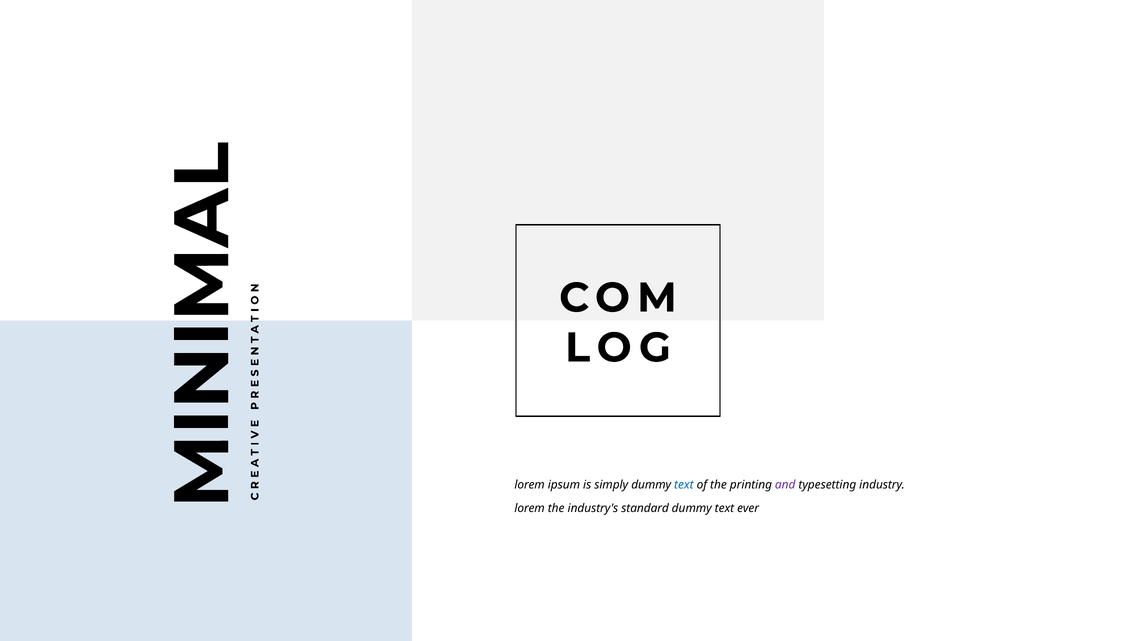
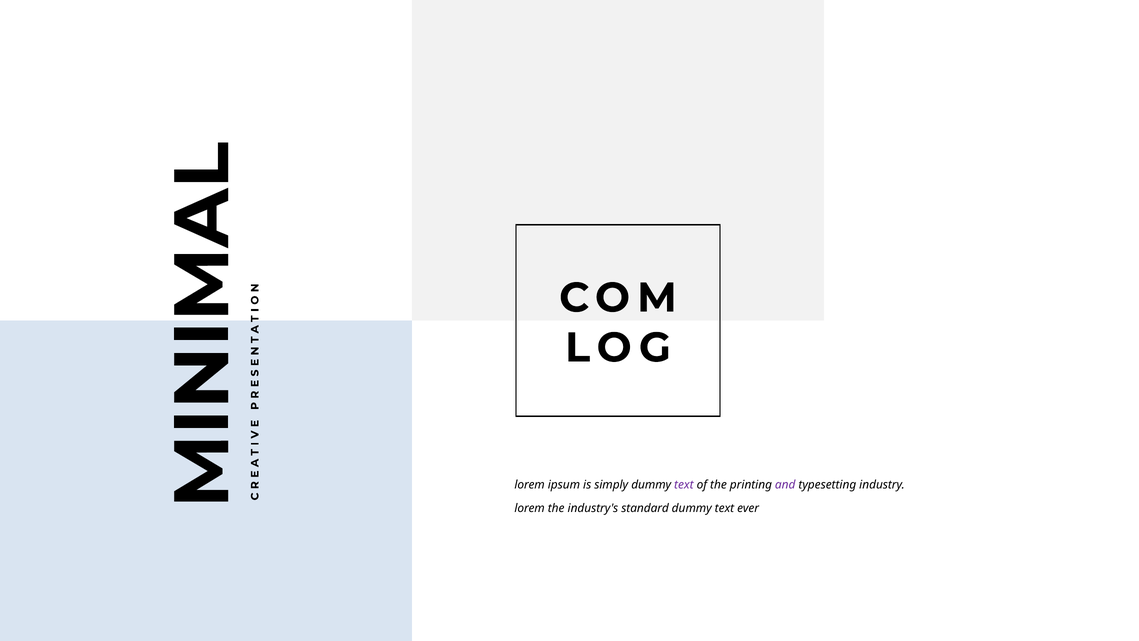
text colour: blue -> purple (684, 484)
